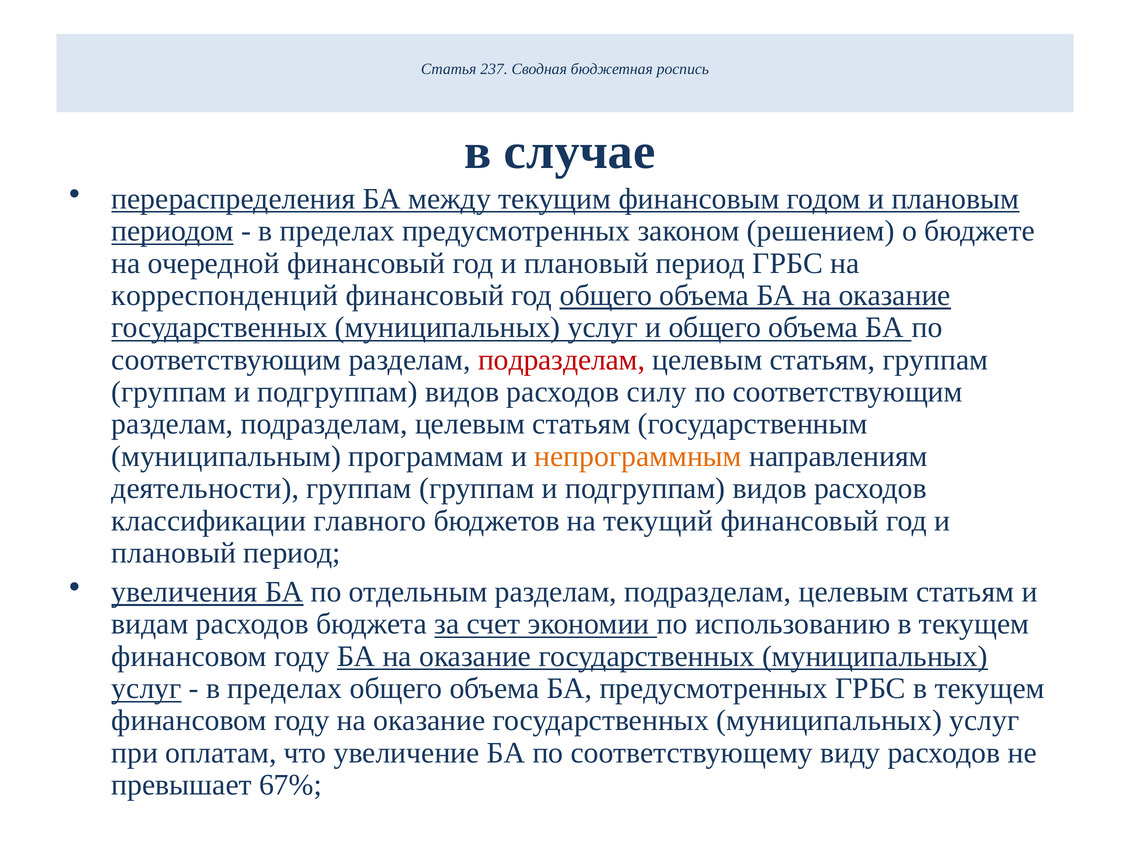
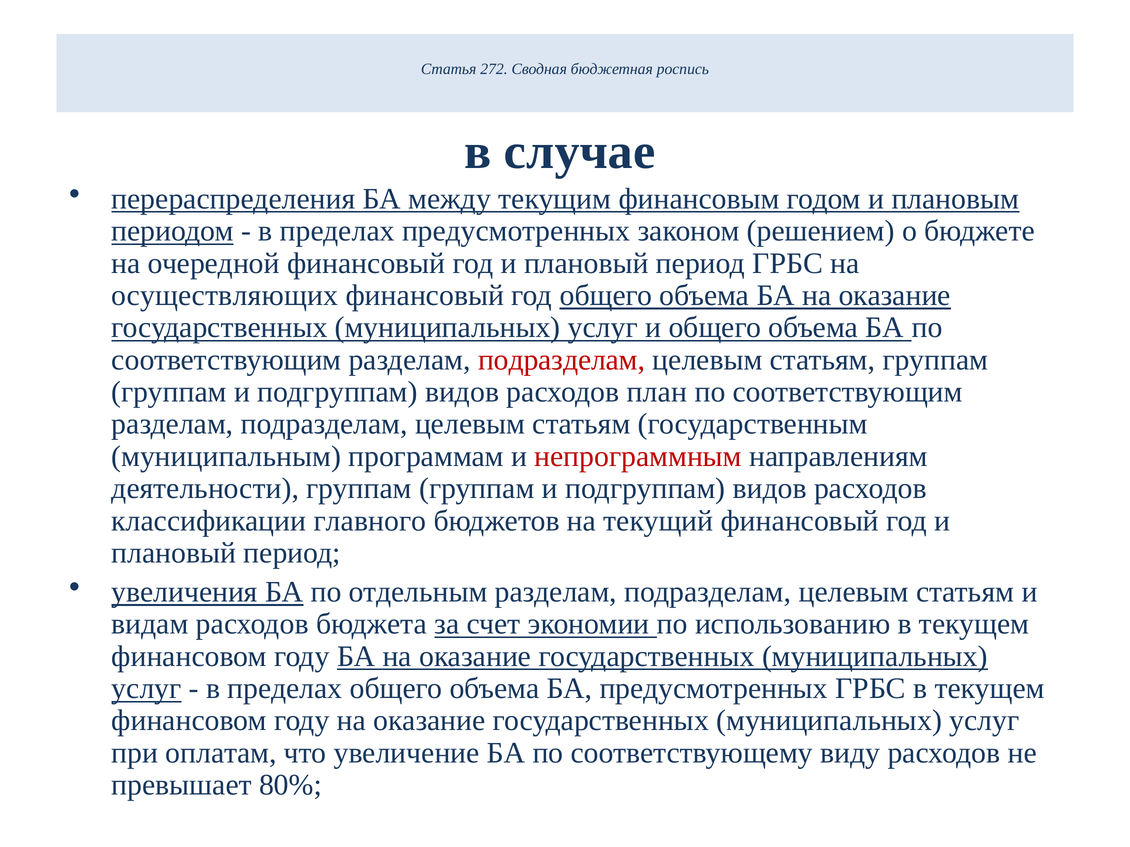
237: 237 -> 272 (494, 69)
корреспонденций: корреспонденций -> осуществляющих (225, 296)
силу: силу -> план (657, 392)
непрограммным colour: orange -> red (638, 457)
67%: 67% -> 80% (290, 785)
